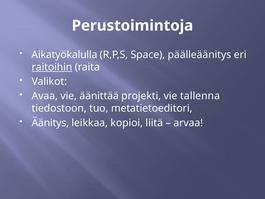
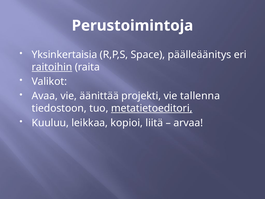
Aikatyökalulla: Aikatyökalulla -> Yksinkertaisia (64, 55)
metatietoeditori underline: none -> present (152, 108)
Äänitys: Äänitys -> Kuuluu (50, 123)
